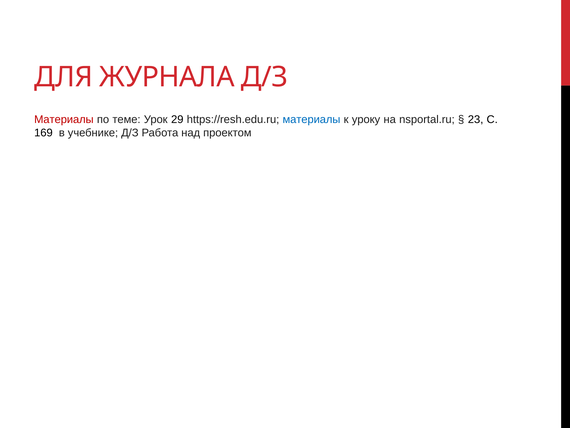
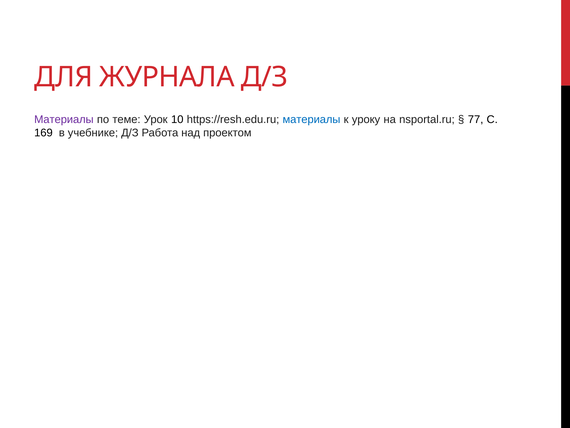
Материалы colour: red -> purple (64, 120)
29: 29 -> 10 (177, 120)
23: 23 -> 77 (476, 120)
